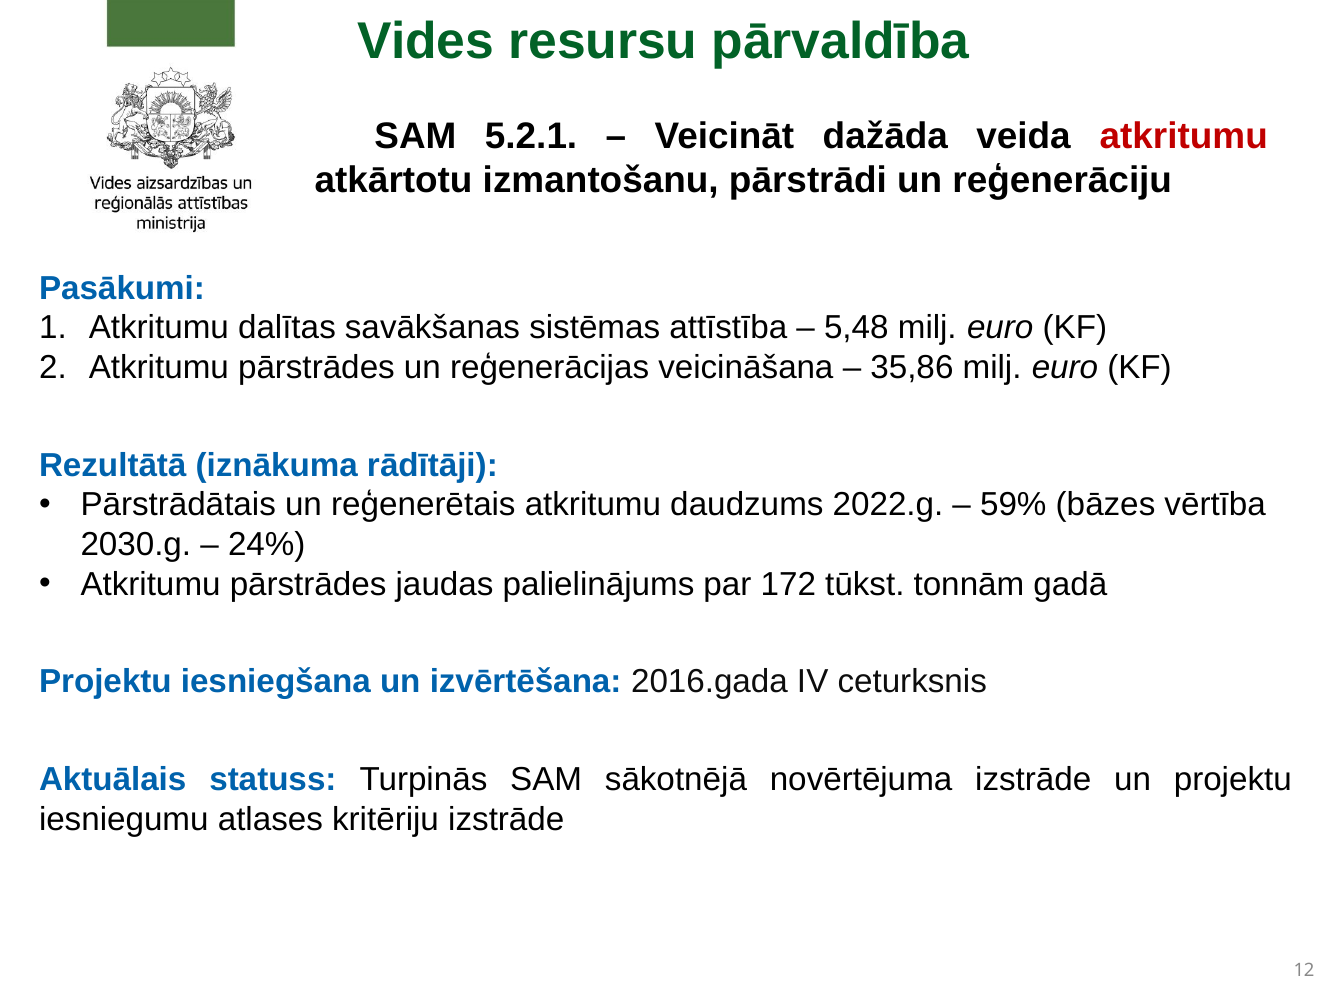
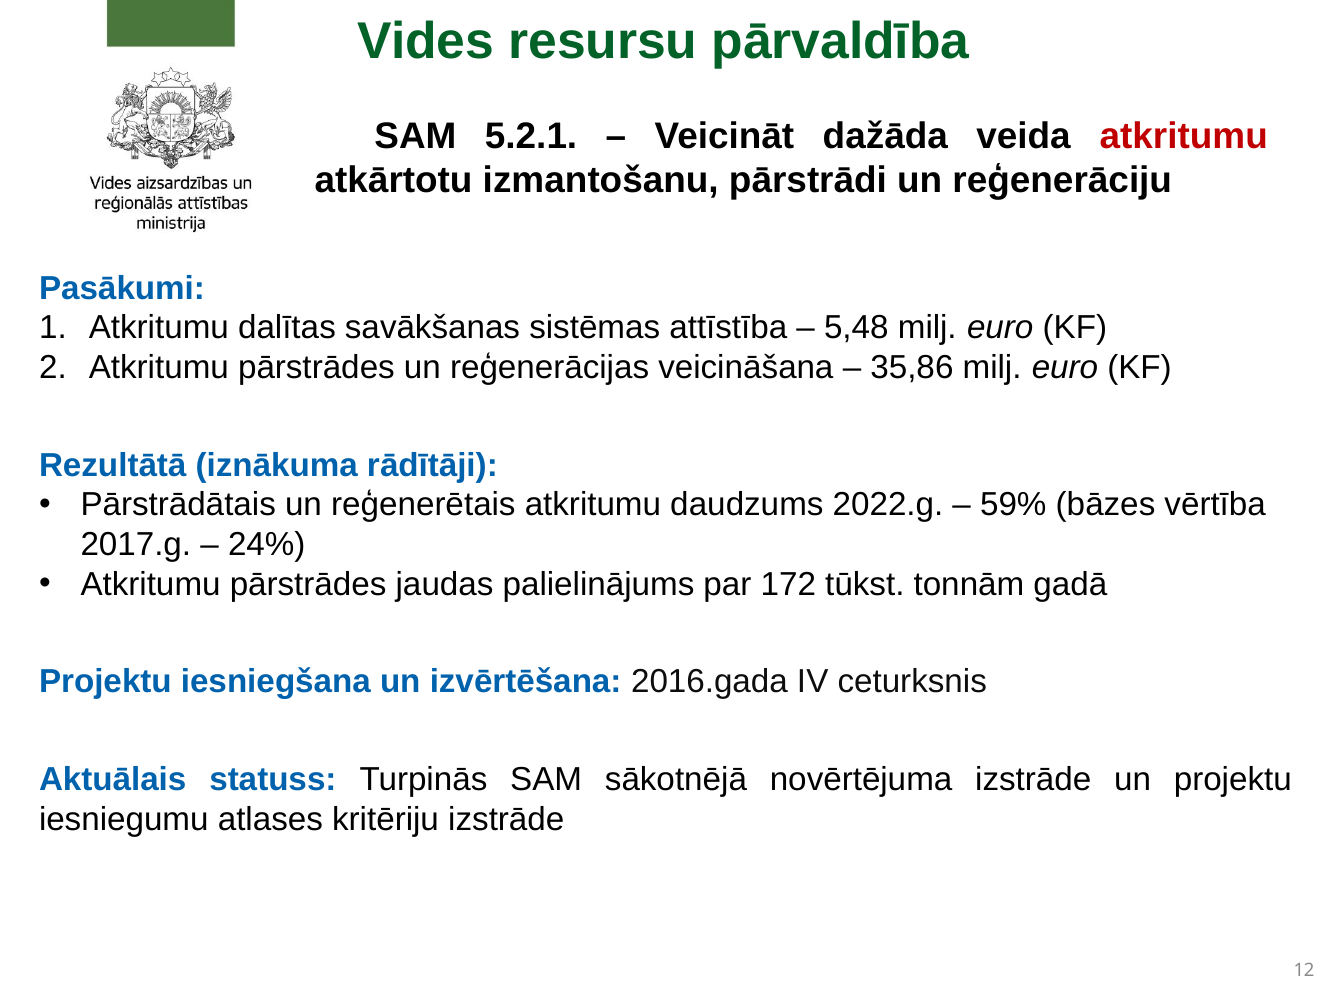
2030.g: 2030.g -> 2017.g (136, 545)
